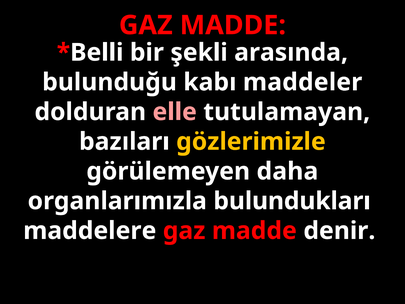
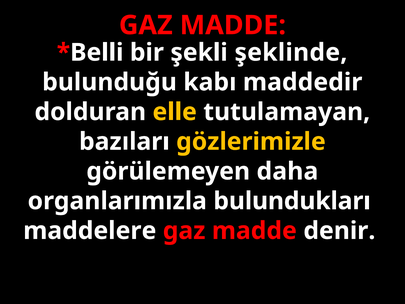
arasında: arasında -> şeklinde (291, 52)
maddeler: maddeler -> maddedir (303, 82)
elle colour: pink -> yellow (175, 112)
